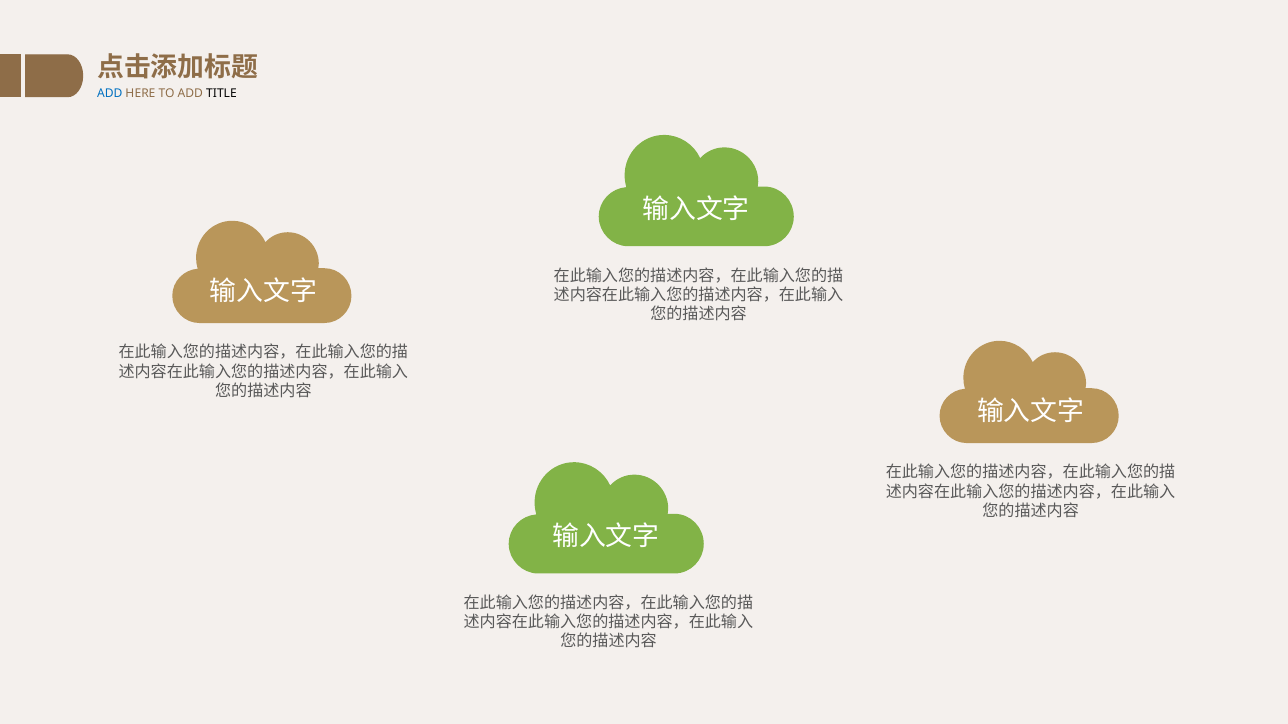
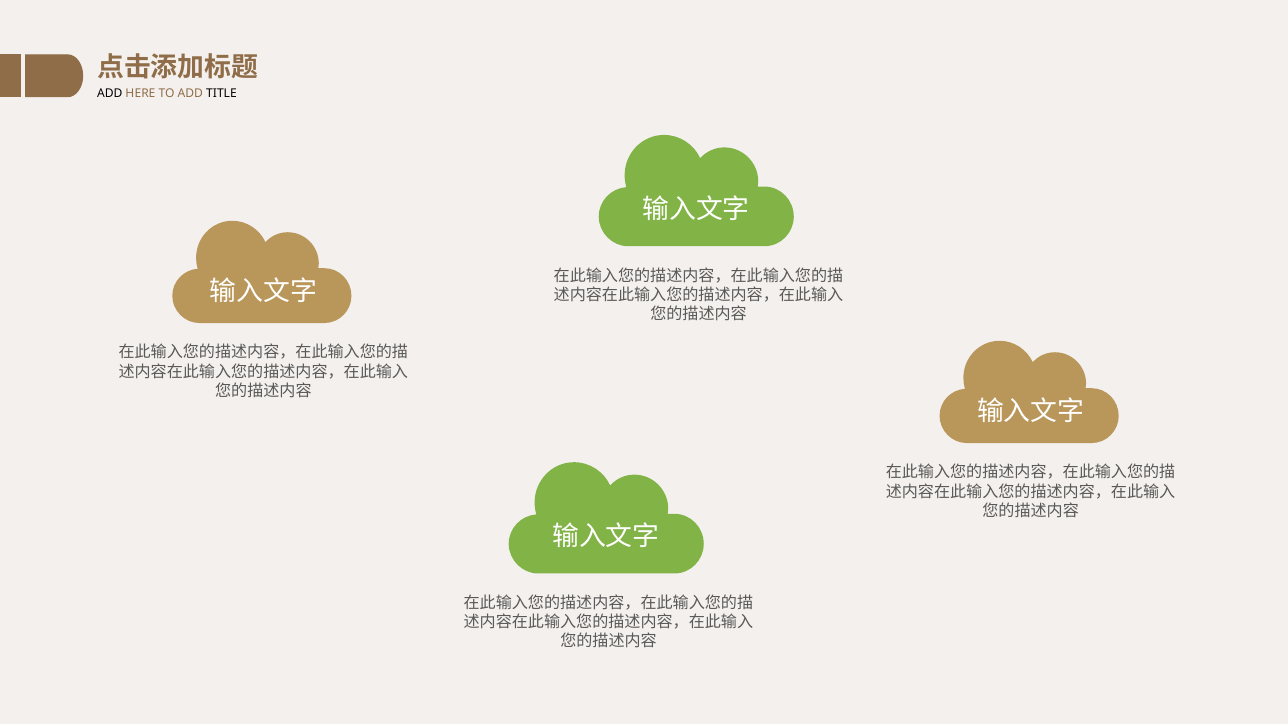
ADD colour: blue -> black (110, 94)
